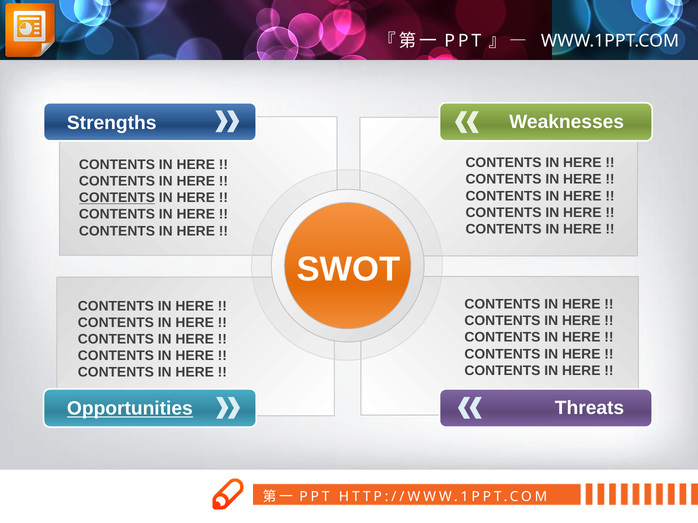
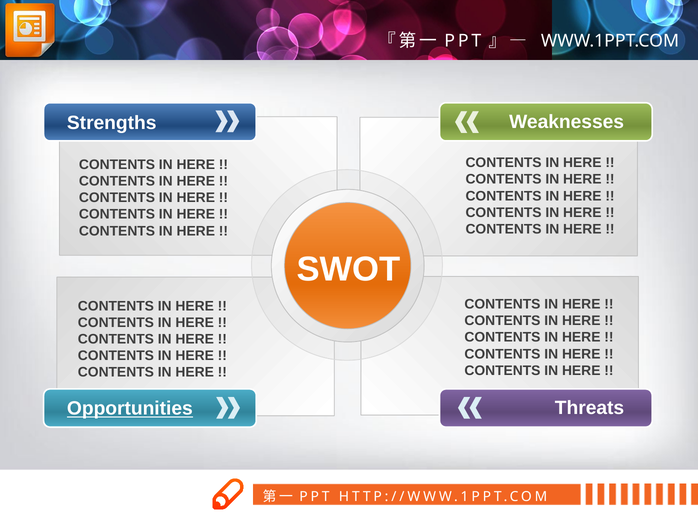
CONTENTS underline: present -> none (117, 198)
